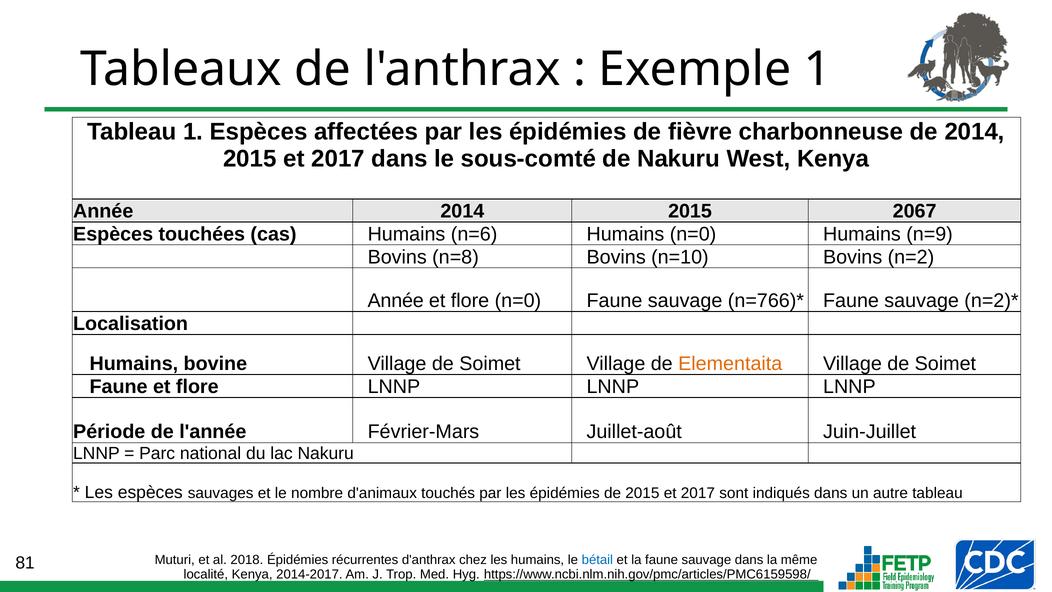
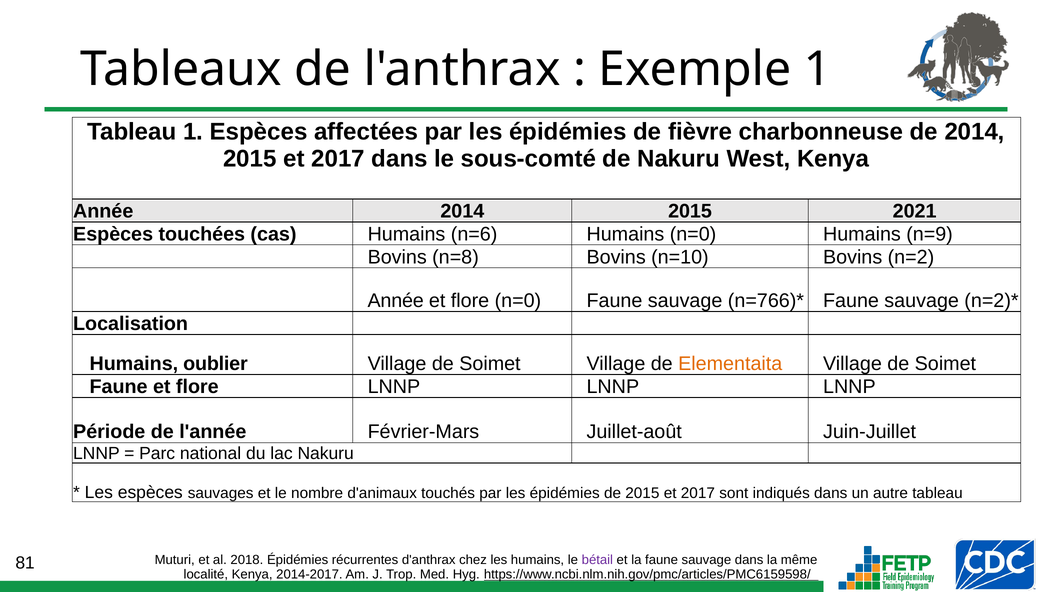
2067: 2067 -> 2021 (915, 211)
bovine: bovine -> oublier (215, 364)
bétail colour: blue -> purple (597, 560)
